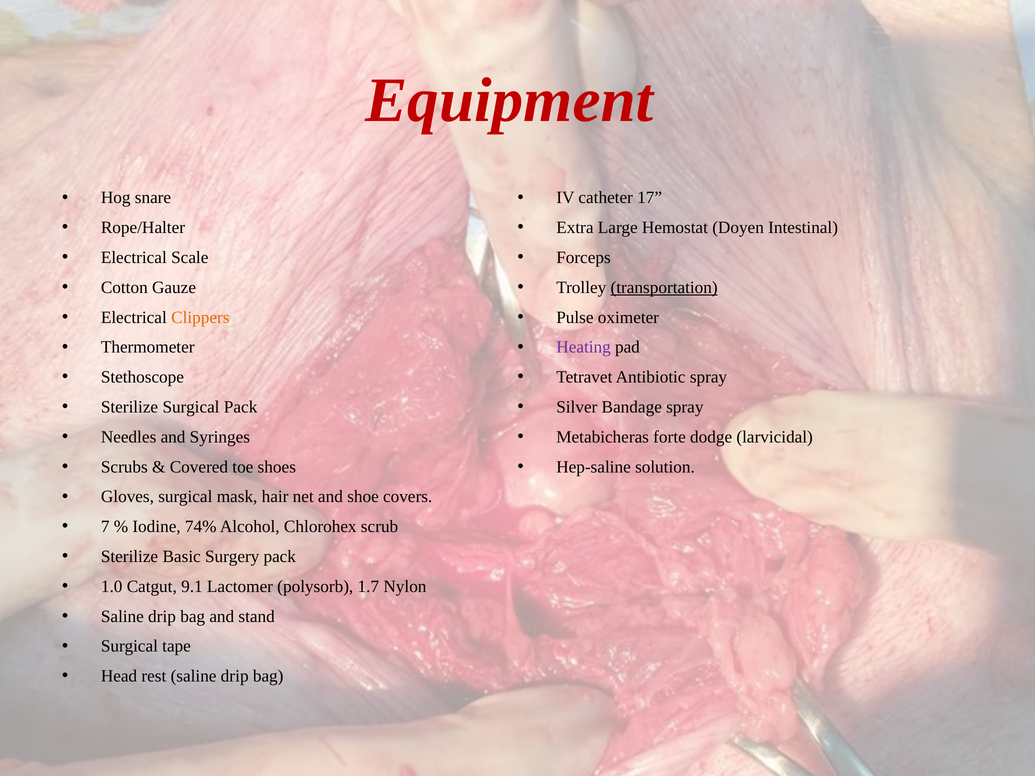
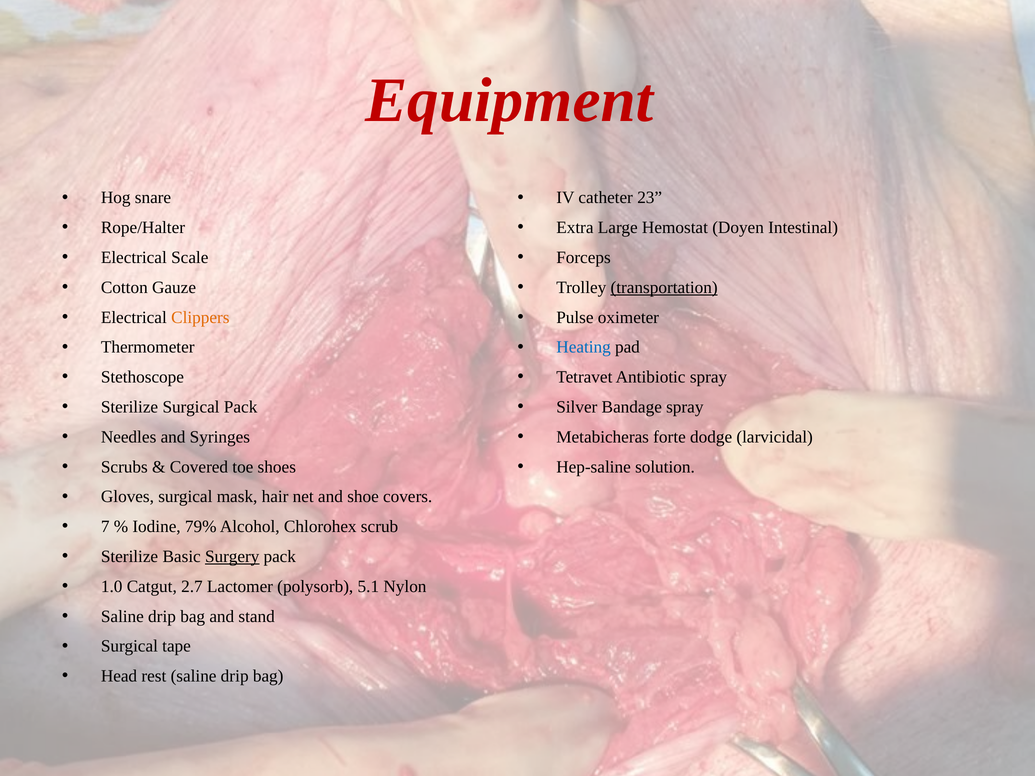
17: 17 -> 23 (650, 198)
Heating colour: purple -> blue (584, 347)
74%: 74% -> 79% (201, 527)
Surgery underline: none -> present (232, 557)
9.1: 9.1 -> 2.7 (192, 587)
1.7: 1.7 -> 5.1 (368, 587)
